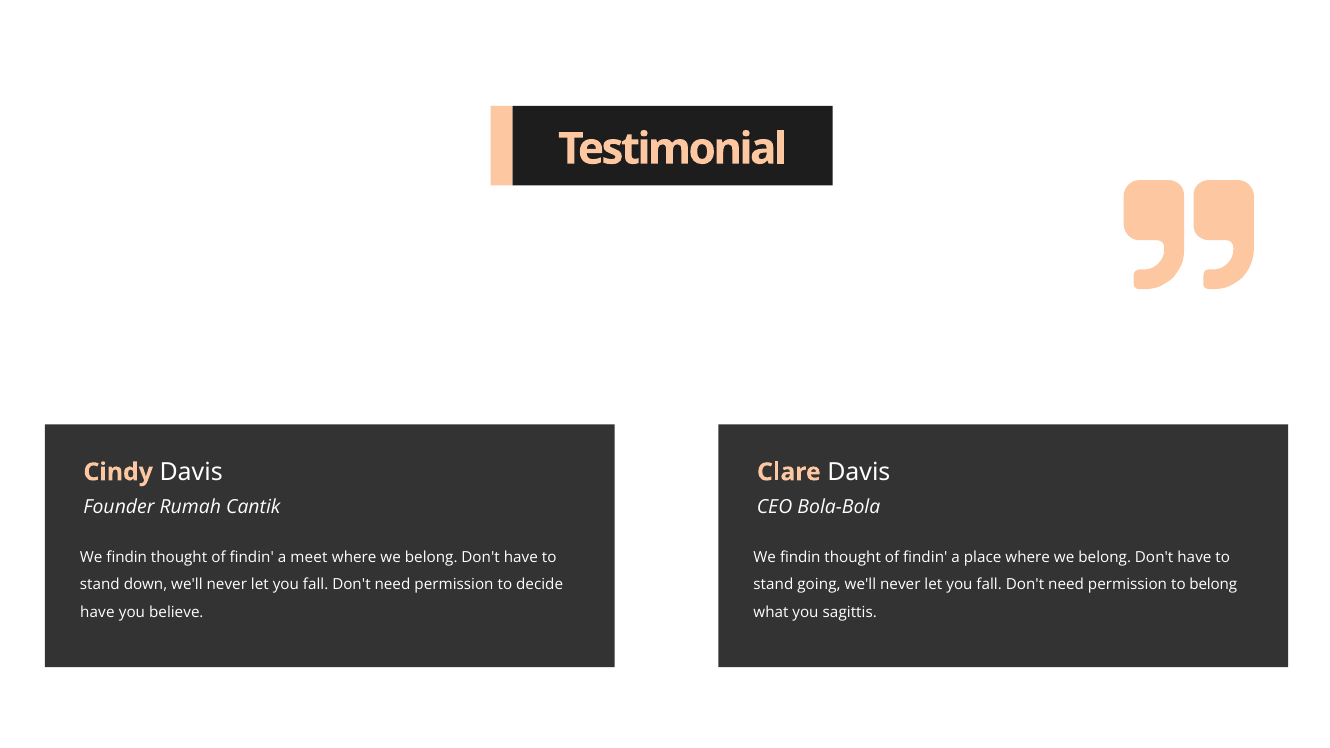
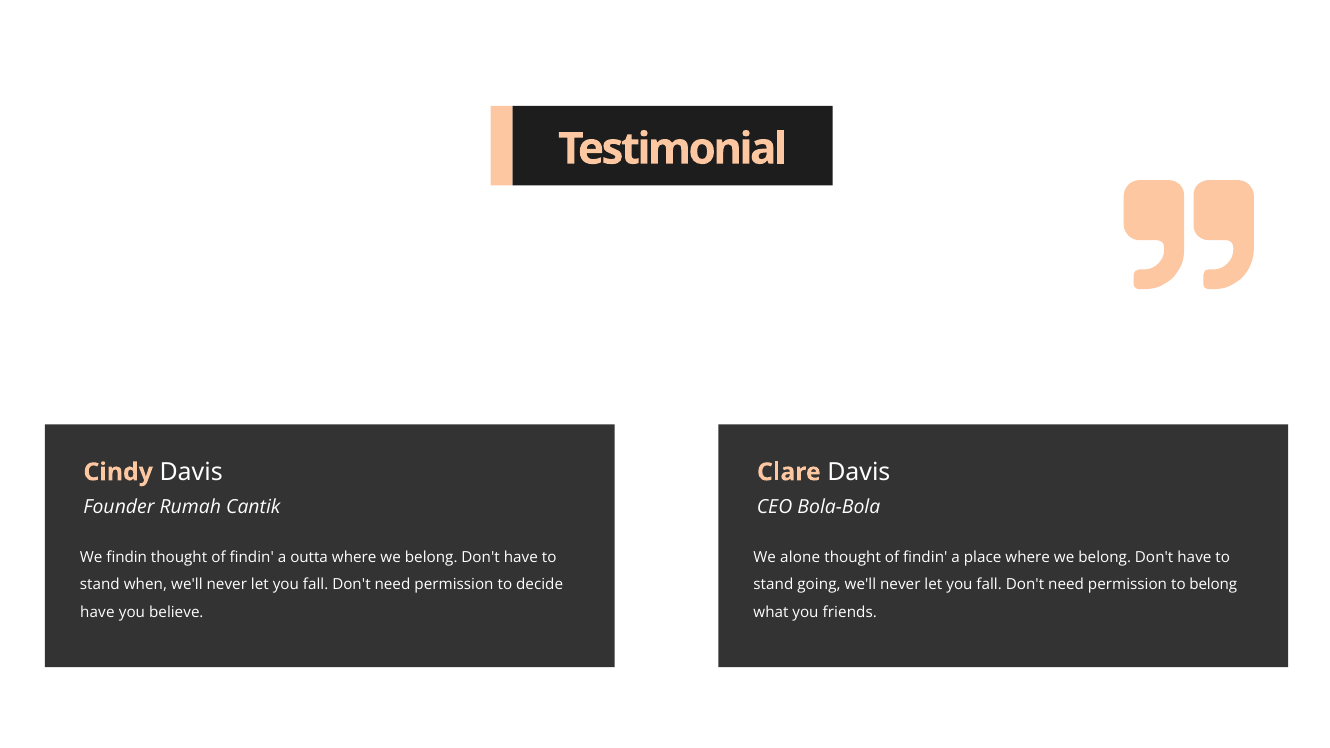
meet: meet -> outta (309, 557)
findin: findin -> alone (800, 557)
down: down -> when (145, 585)
sagittis: sagittis -> friends (850, 612)
